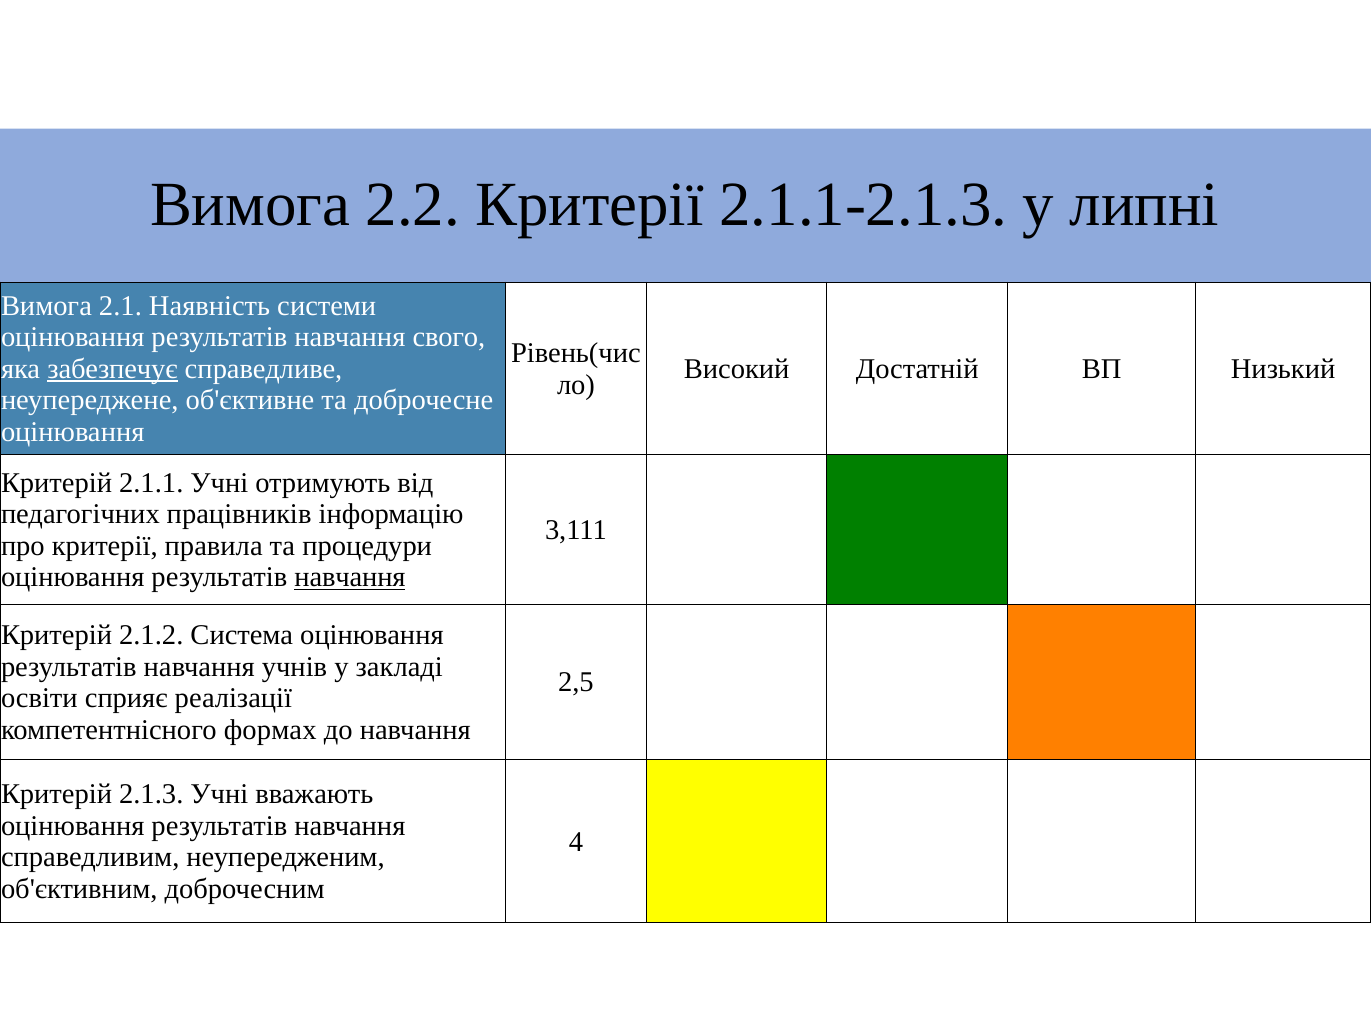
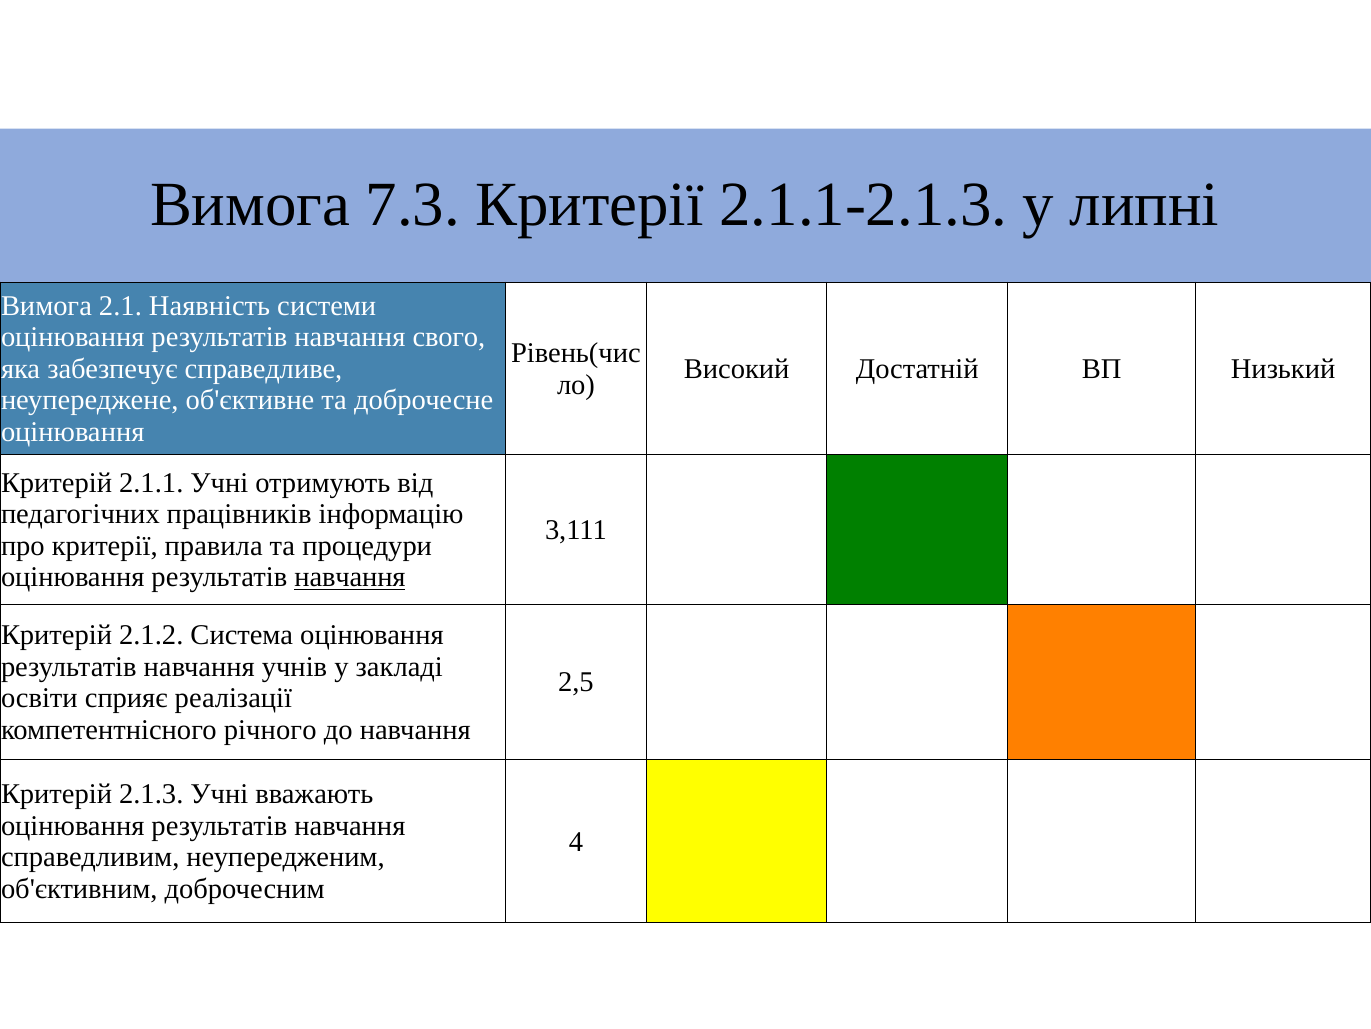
2.2: 2.2 -> 7.3 (413, 205)
забезпечує underline: present -> none (112, 369)
формах: формах -> річного (270, 729)
